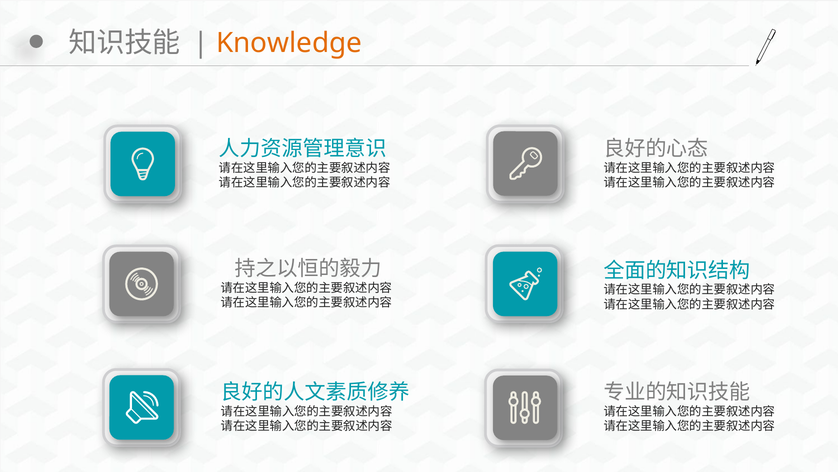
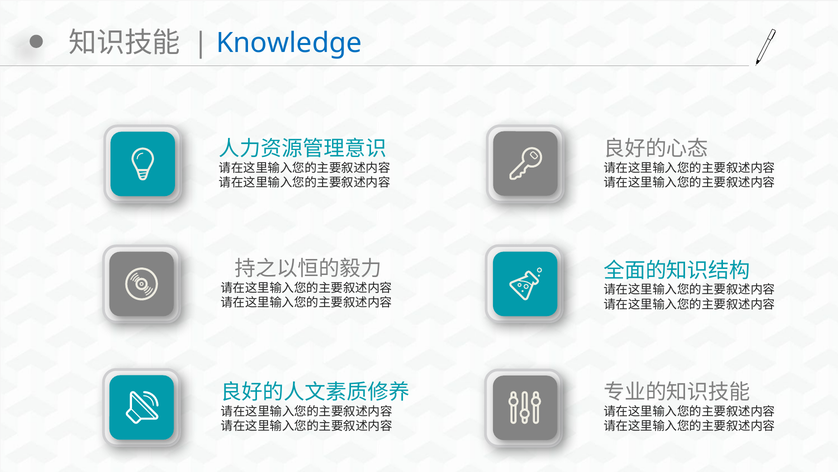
Knowledge colour: orange -> blue (289, 43)
